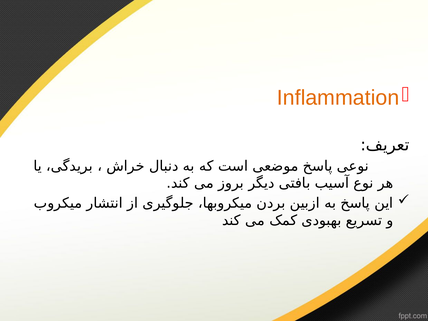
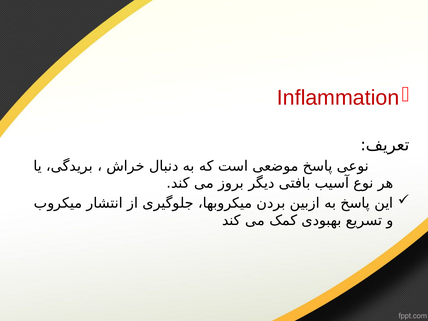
Inflammation colour: orange -> red (338, 98)
